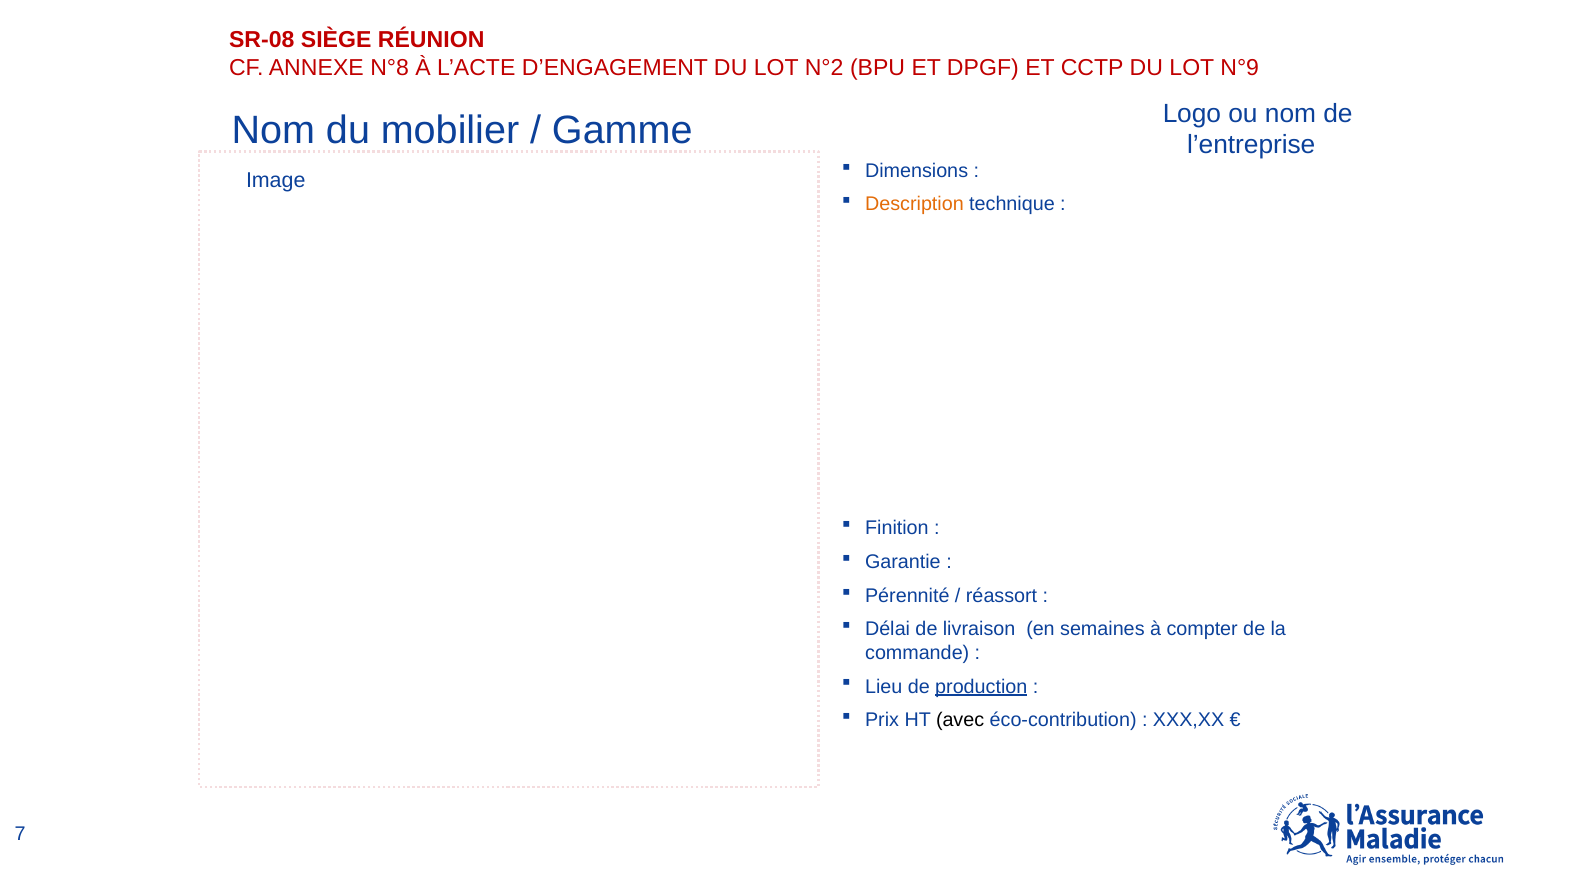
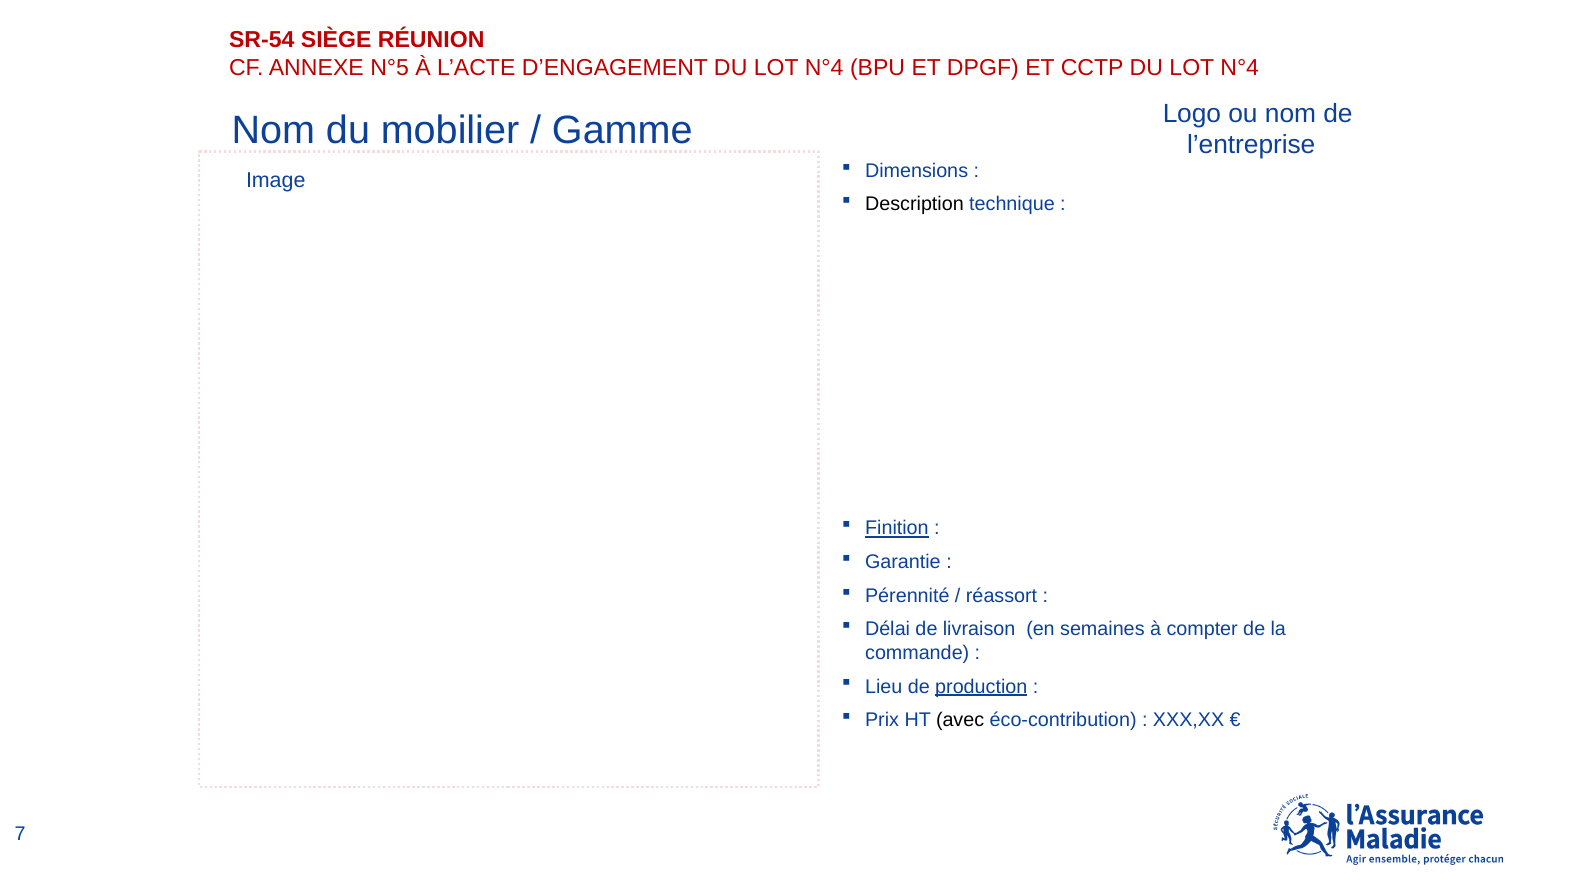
SR-08: SR-08 -> SR-54 (262, 40)
N°8: N°8 -> N°5 (390, 68)
D’ENGAGEMENT DU LOT N°2: N°2 -> N°4 (824, 68)
CCTP DU LOT N°9: N°9 -> N°4 (1240, 68)
Description colour: orange -> black (914, 205)
Finition underline: none -> present (897, 529)
